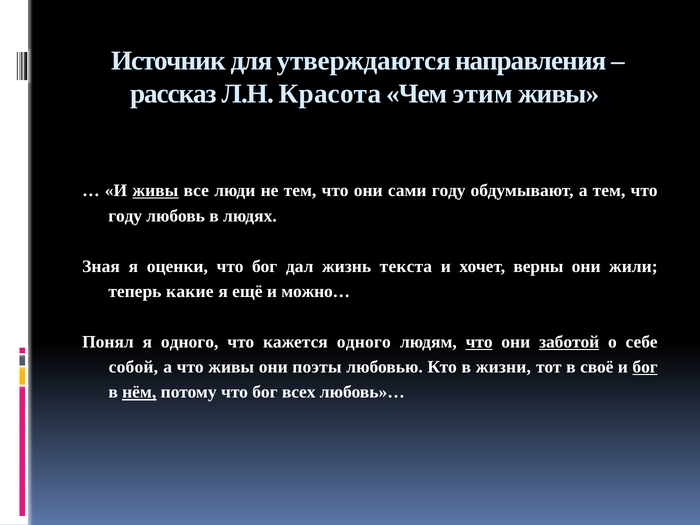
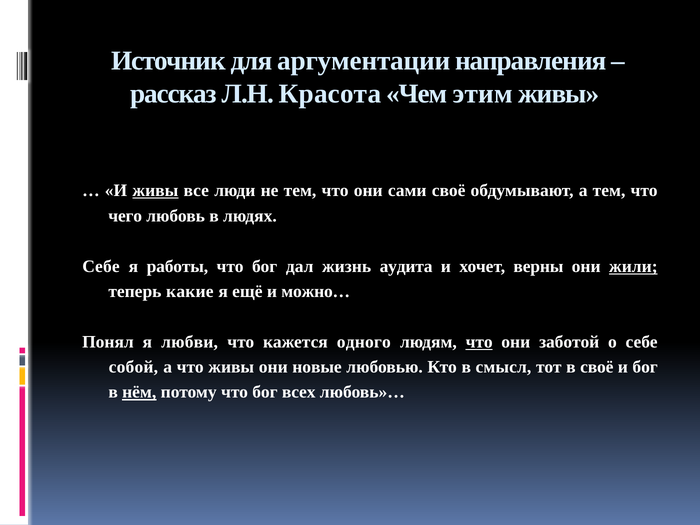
утверждаются: утверждаются -> аргументации (364, 61)
сами году: году -> своё (449, 191)
году: году -> чего (125, 216)
Зная: Зная -> Себе (101, 266)
оценки: оценки -> работы (177, 266)
текста: текста -> аудита (406, 266)
жили underline: none -> present (633, 266)
я одного: одного -> любви (190, 342)
заботой underline: present -> none (569, 342)
поэты: поэты -> новые (317, 367)
жизни: жизни -> смысл (503, 367)
бог underline: present -> none (645, 367)
